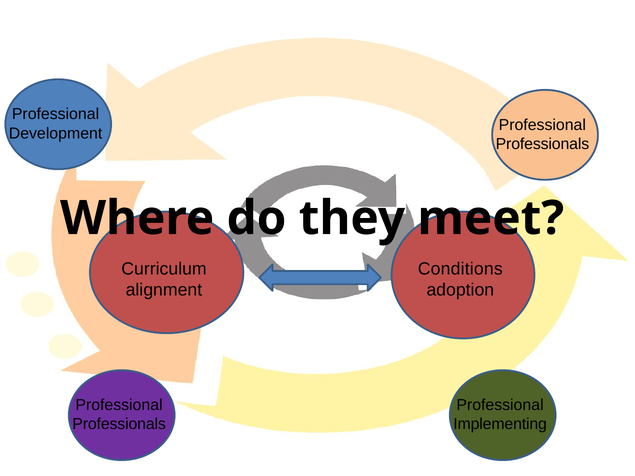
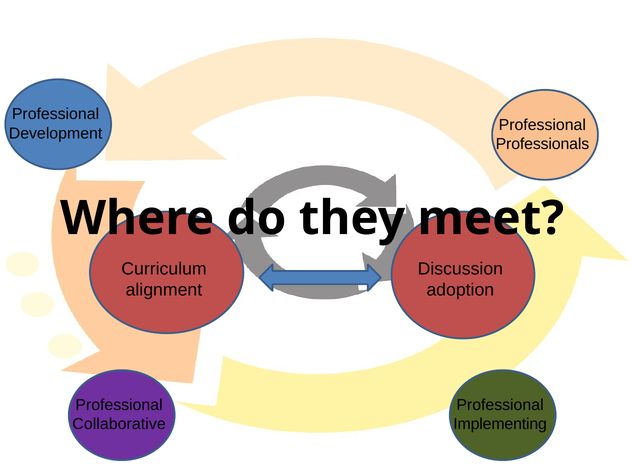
Conditions: Conditions -> Discussion (460, 269)
Professionals: Professionals -> Collaborative (119, 424)
